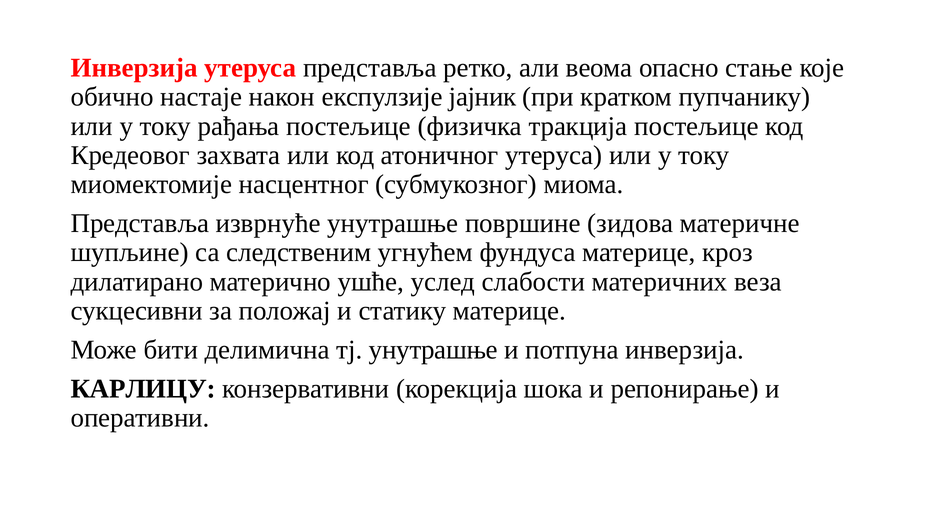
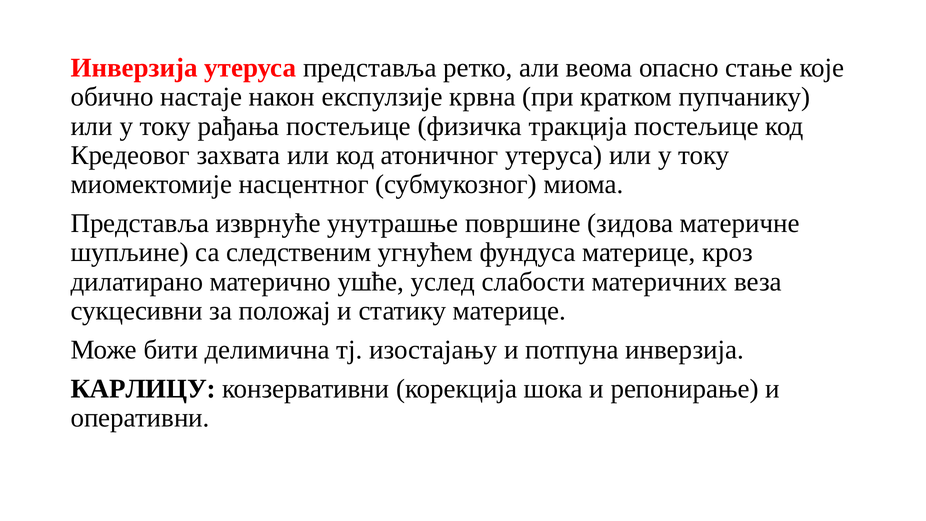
јајник: јајник -> крвна (482, 97)
тј унутрашње: унутрашње -> изостајању (433, 350)
